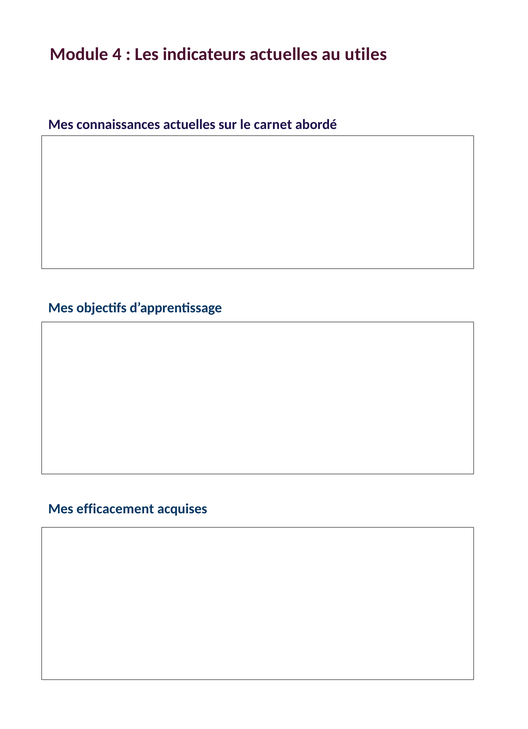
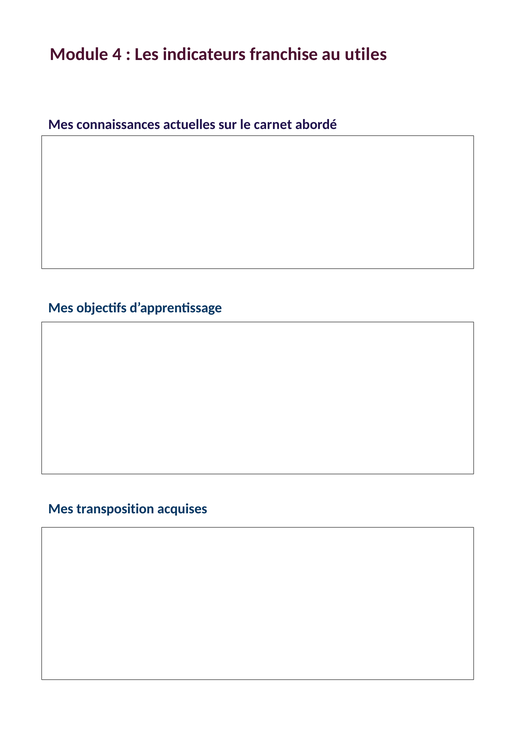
indicateurs actuelles: actuelles -> franchise (284, 54)
efficacement: efficacement -> transposition (115, 509)
